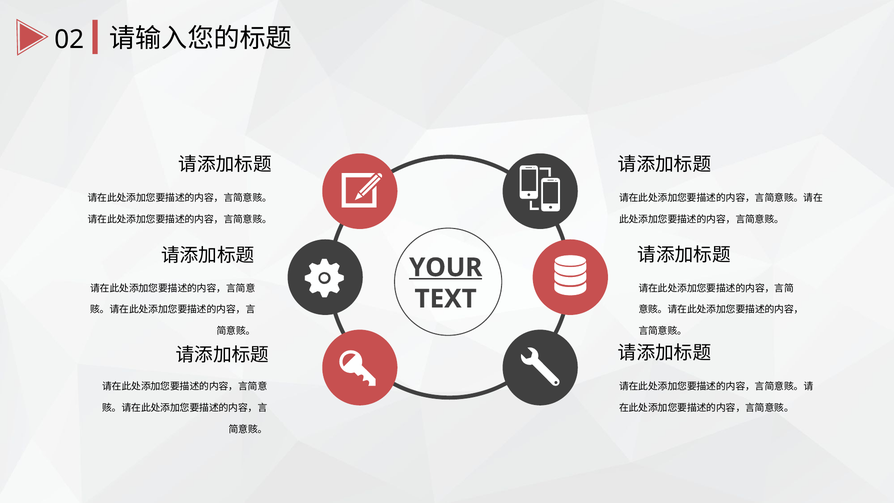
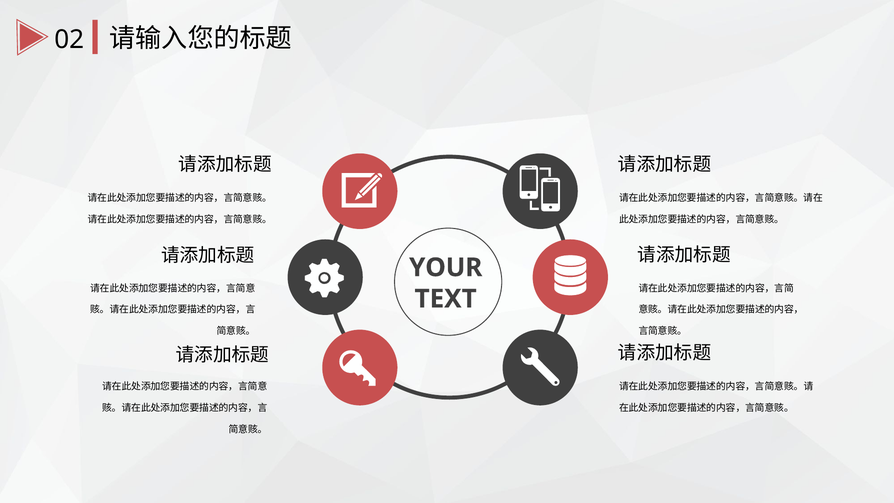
YOUR underline: present -> none (446, 267)
